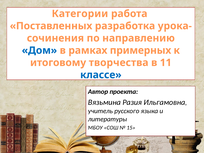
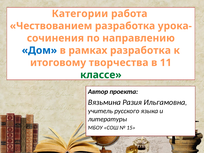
Поставленных: Поставленных -> Чествованием (51, 26)
рамках примерных: примерных -> разработка (140, 50)
классе colour: blue -> green (101, 75)
